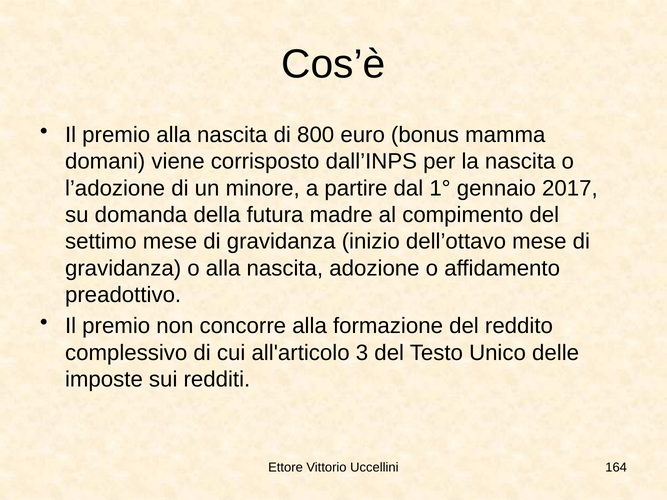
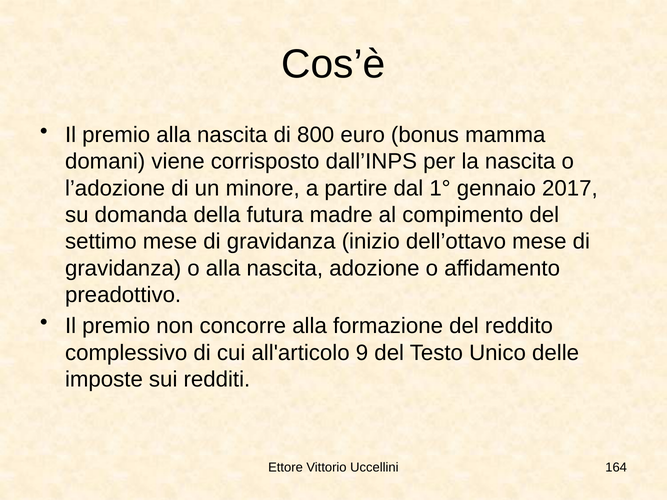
3: 3 -> 9 (362, 353)
